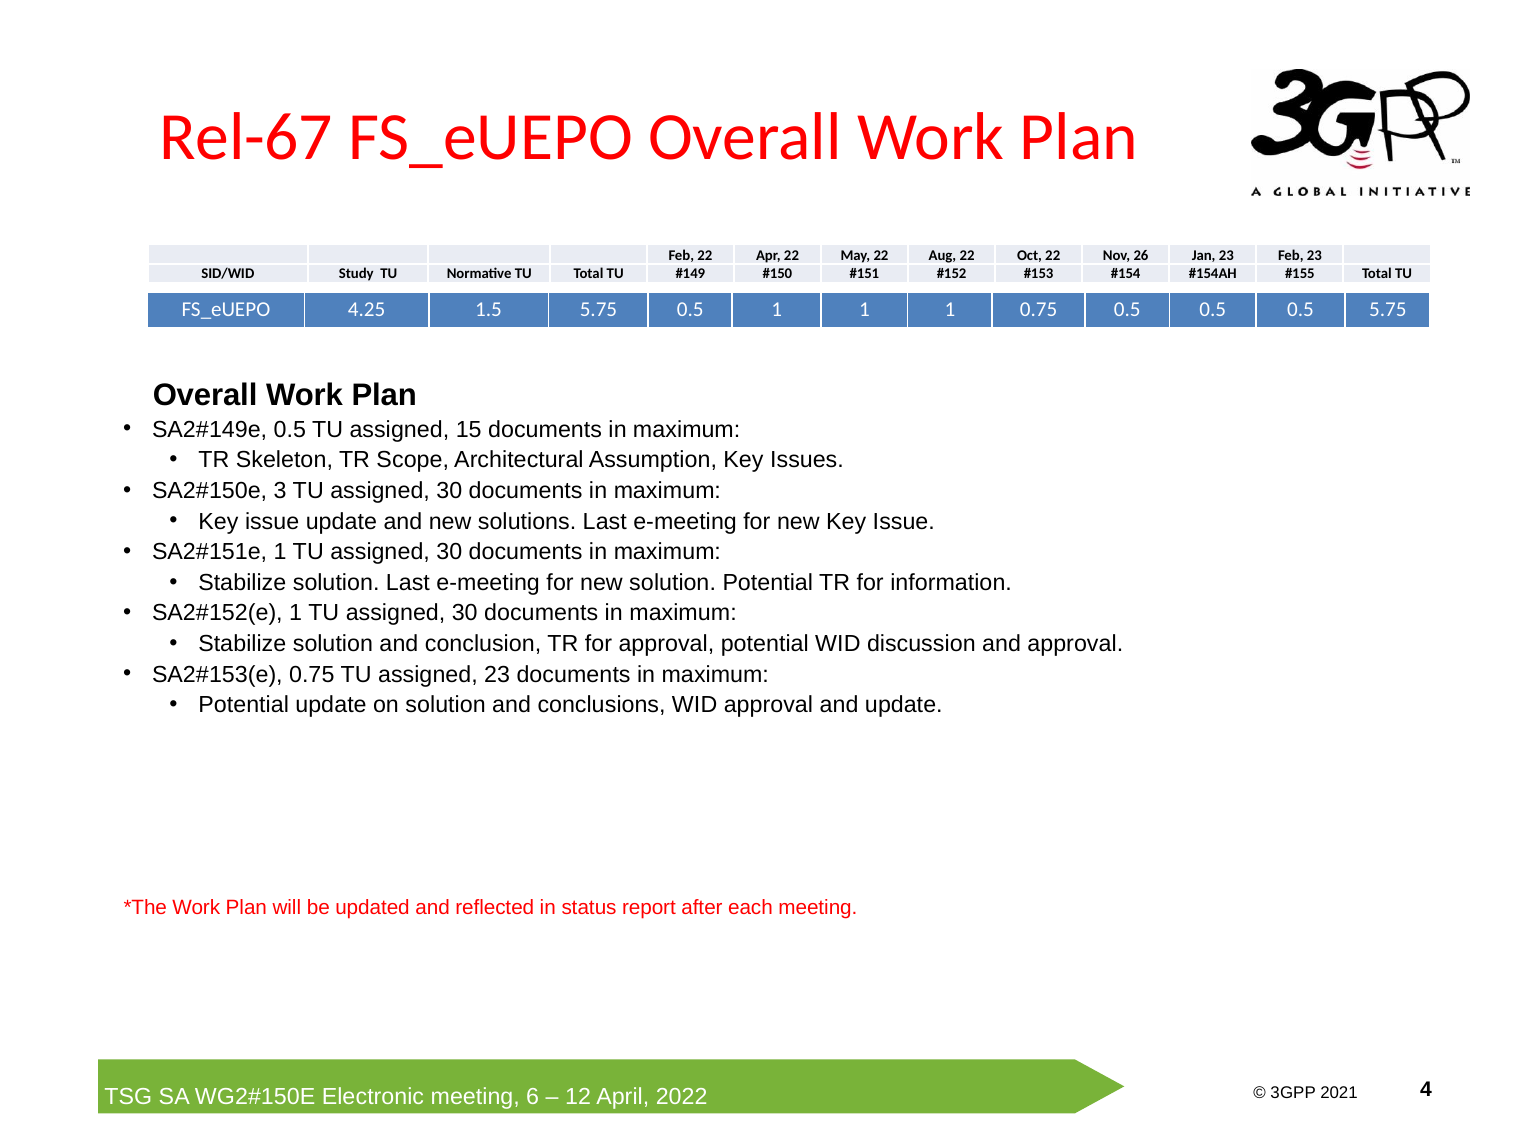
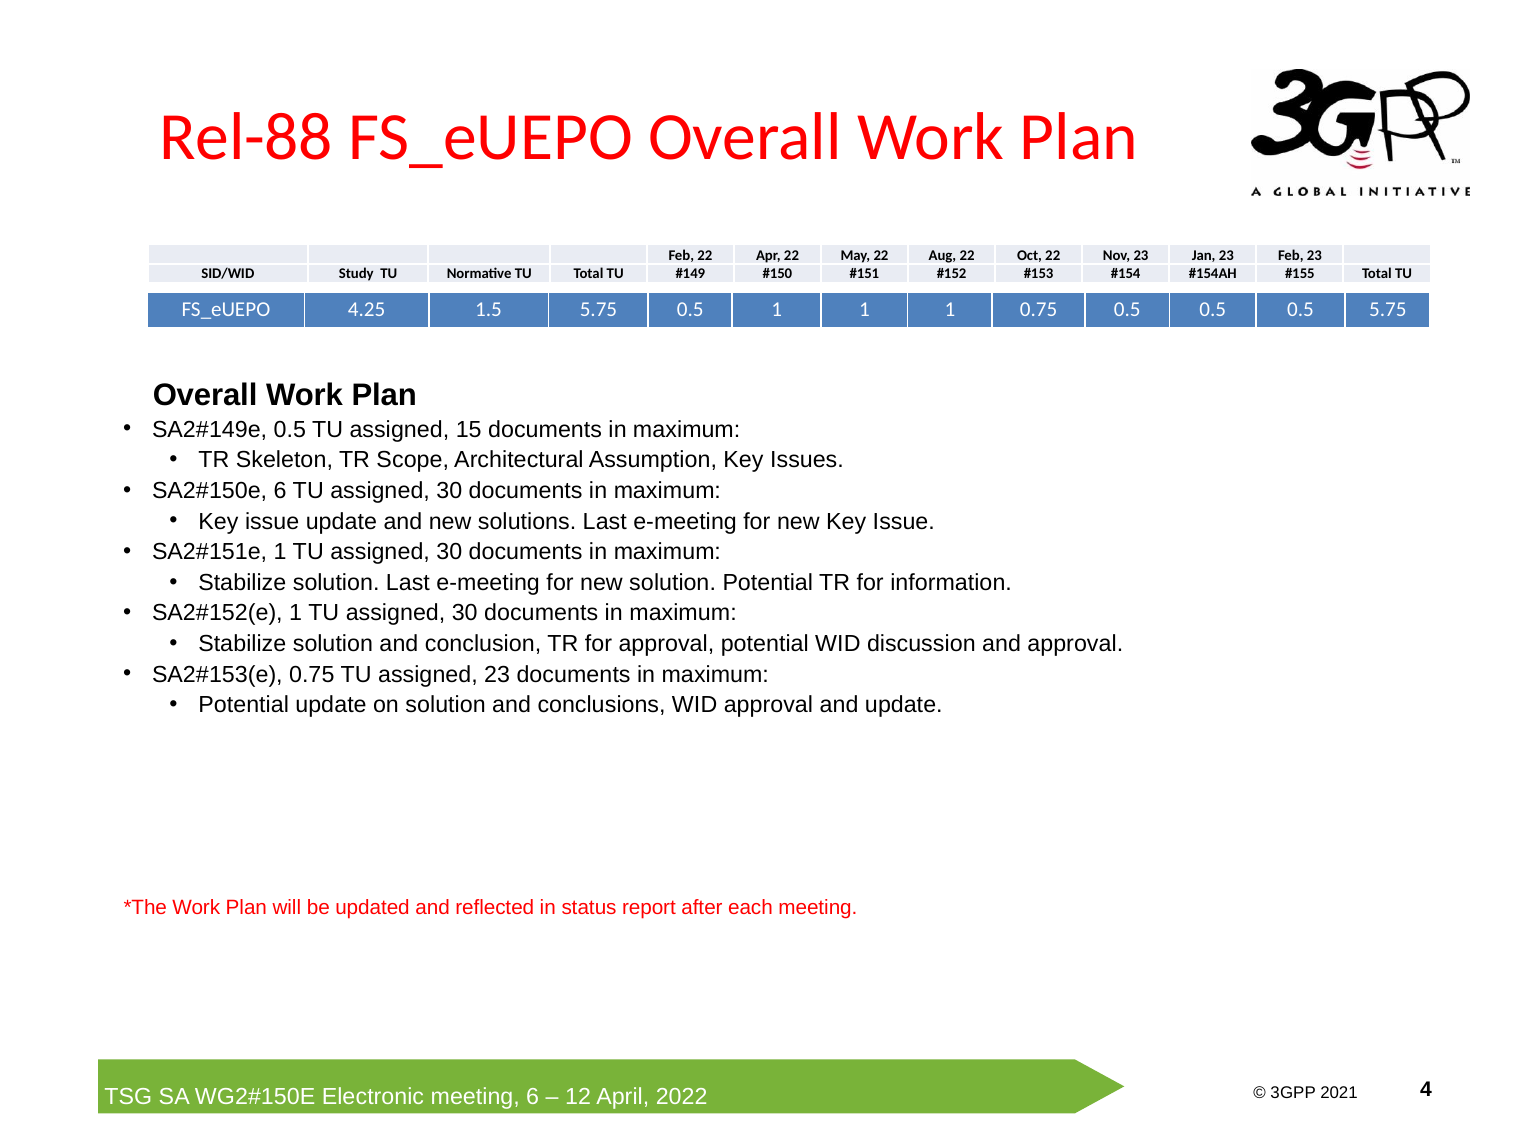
Rel-67: Rel-67 -> Rel-88 (246, 138)
Nov 26: 26 -> 23 (1141, 255)
3: 3 -> 6 (280, 491)
